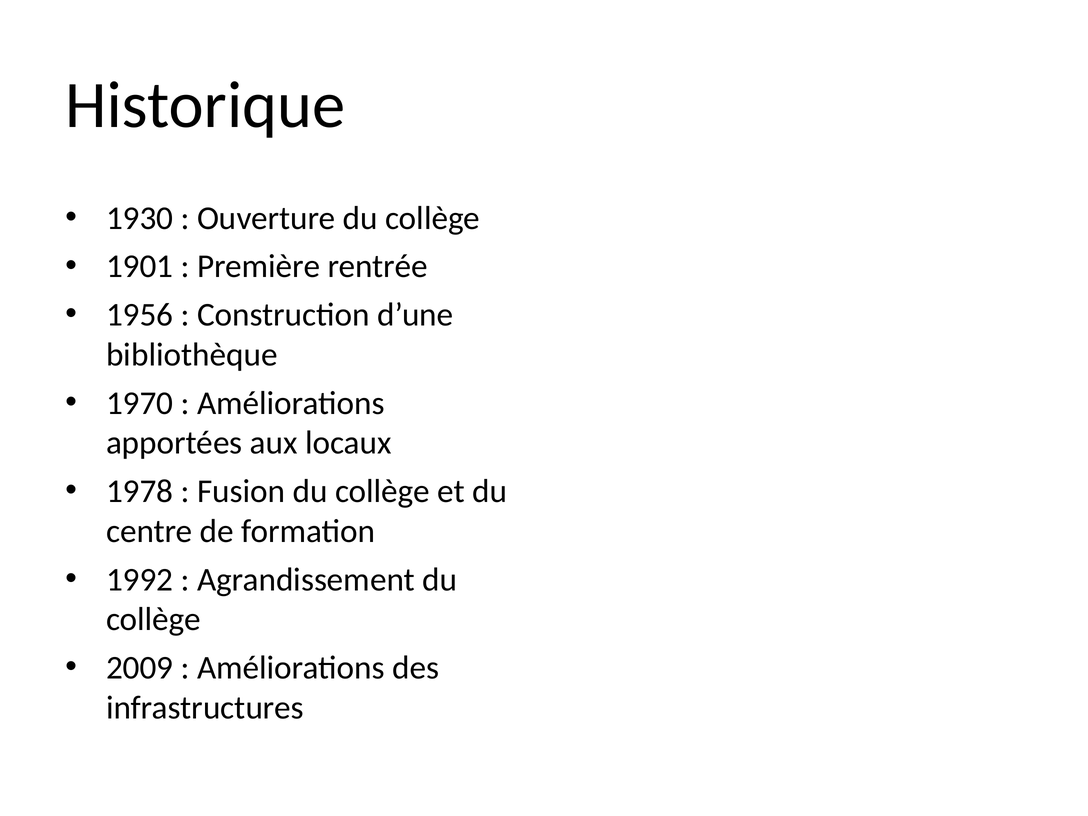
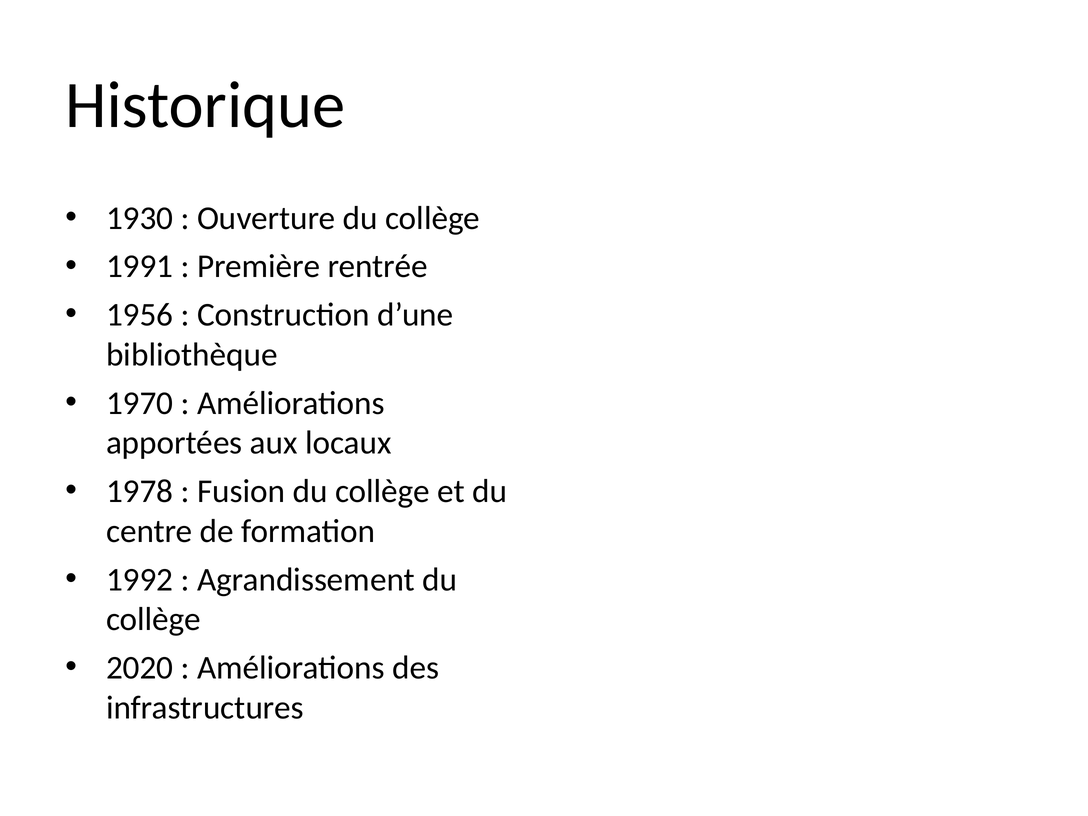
1901: 1901 -> 1991 (140, 266)
2009: 2009 -> 2020 (140, 668)
